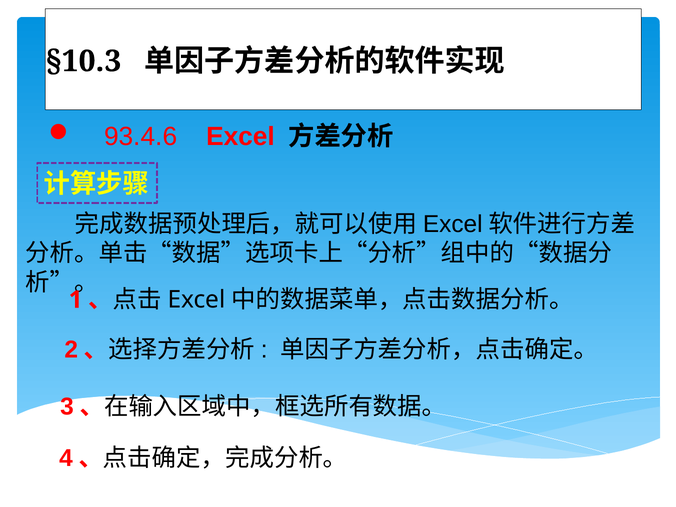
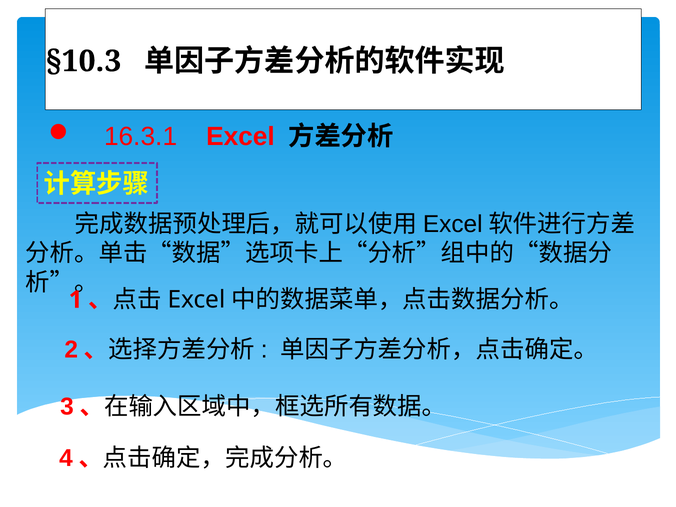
93.4.6: 93.4.6 -> 16.3.1 (141, 137)
